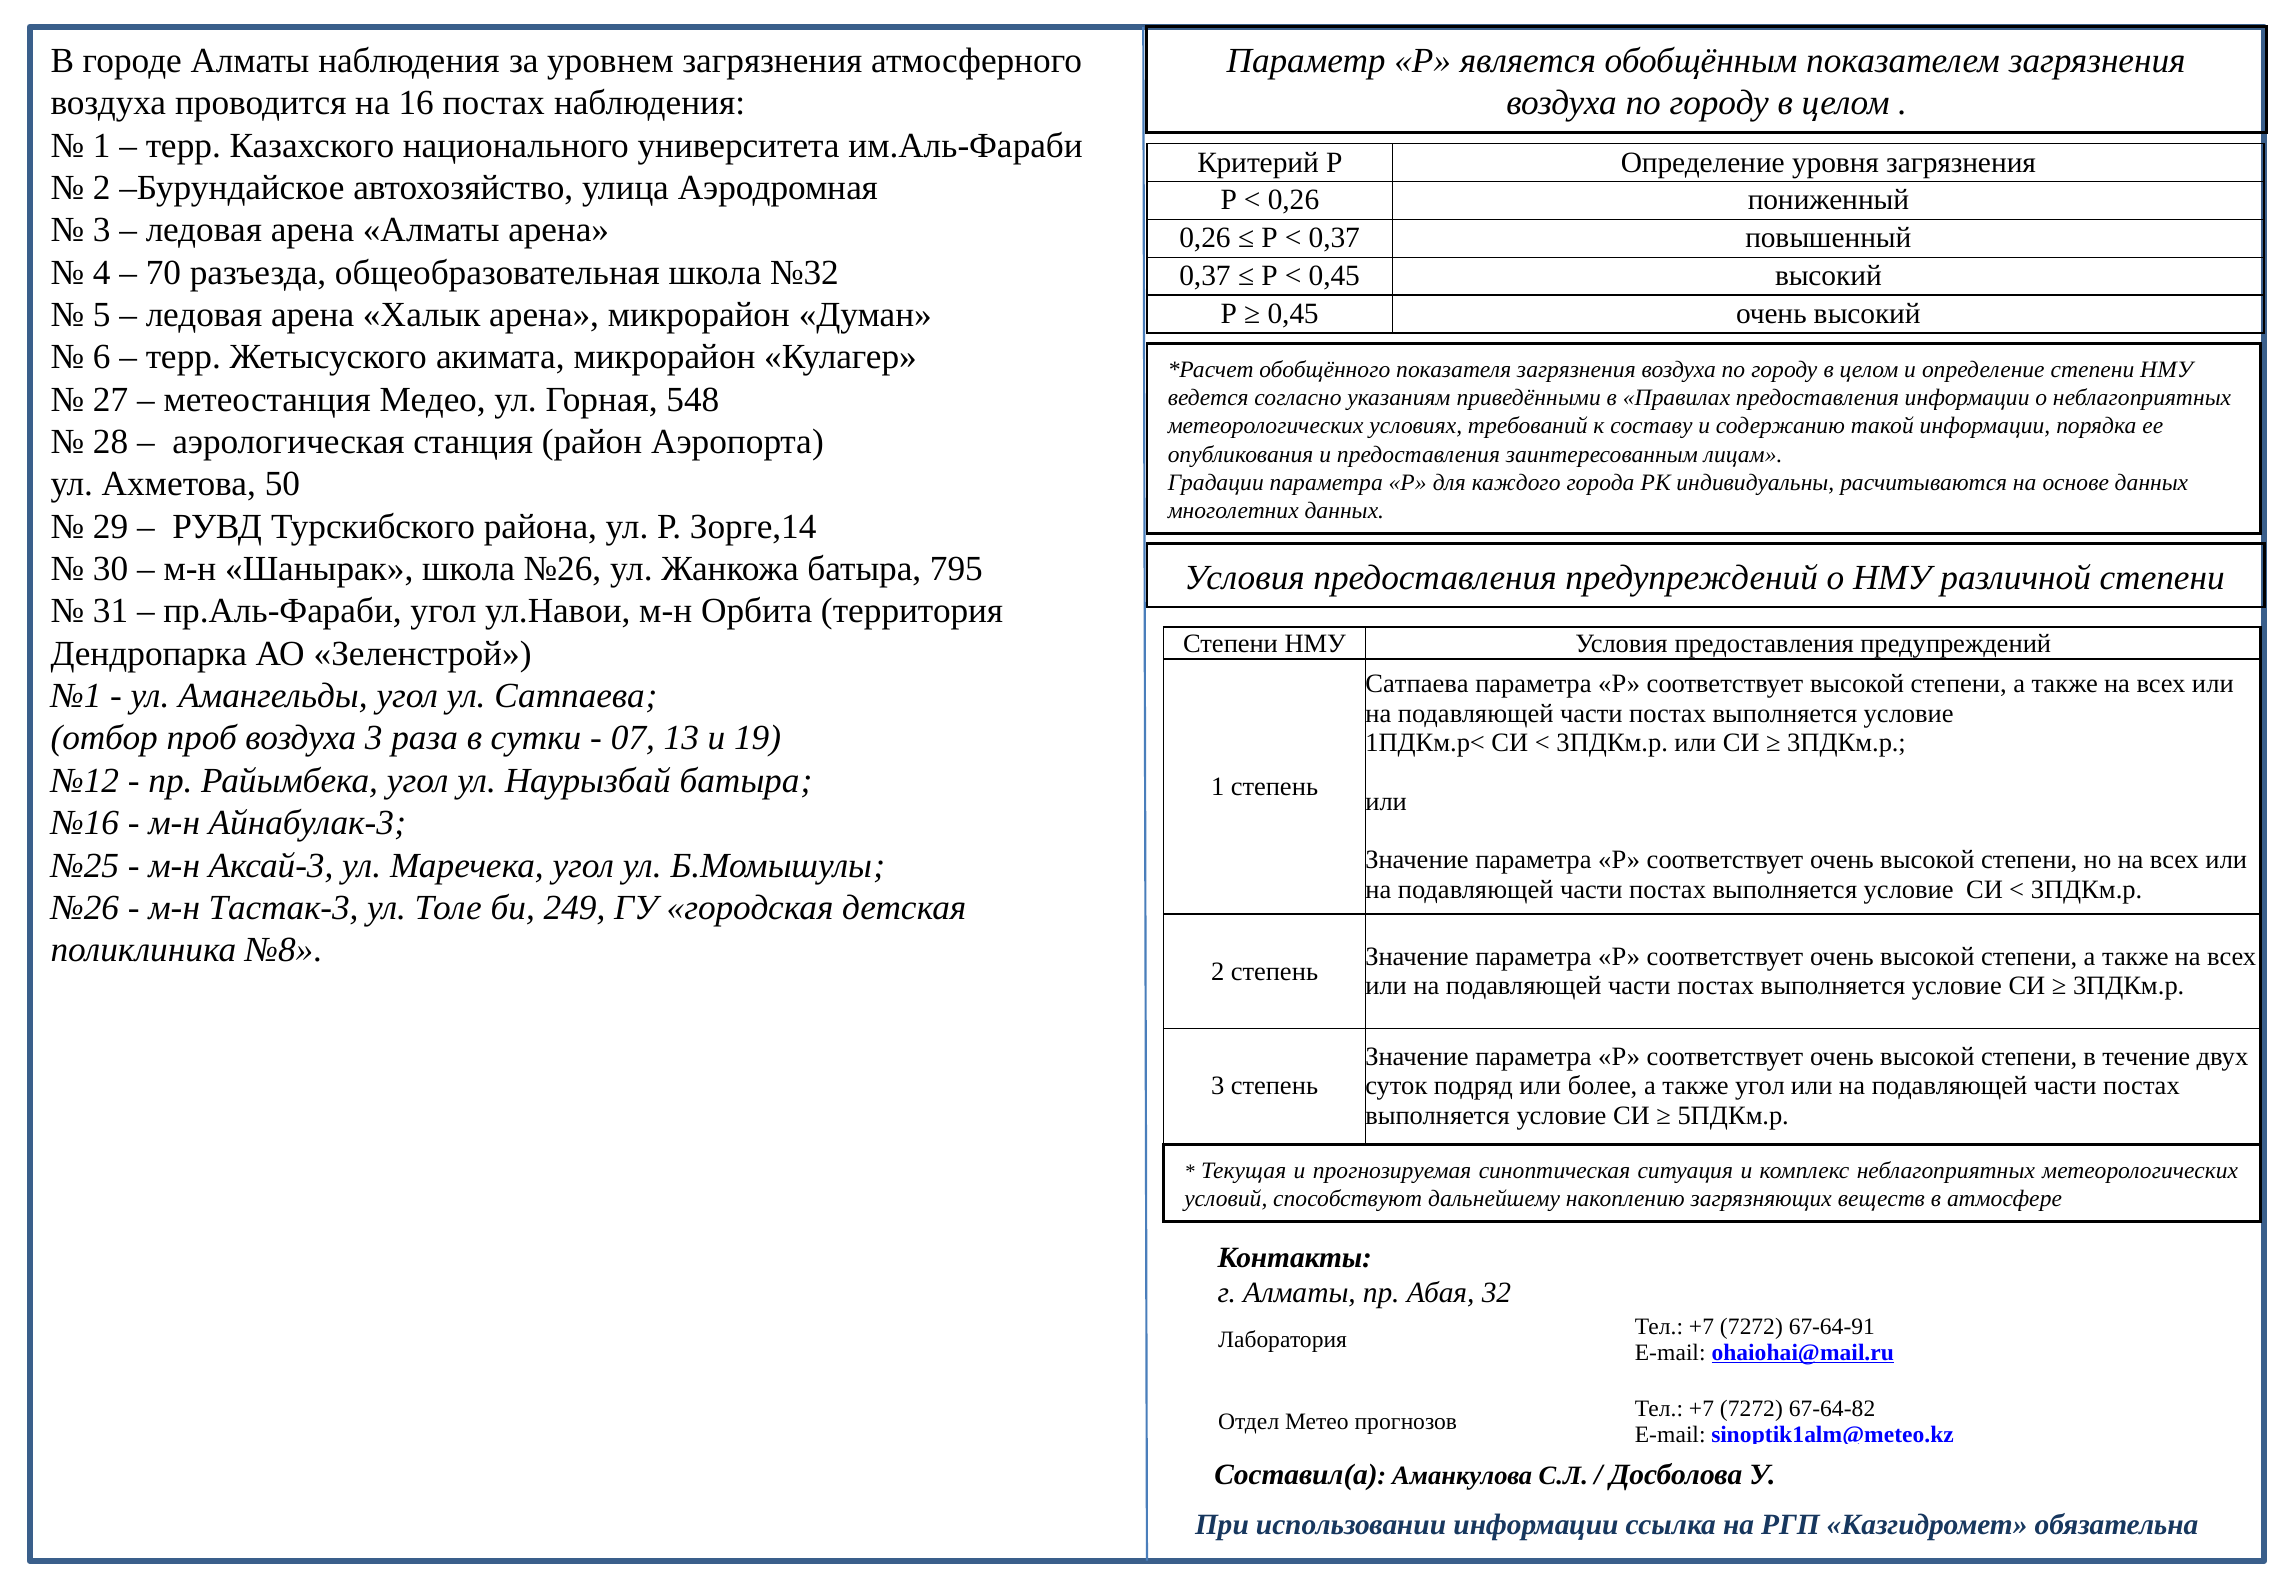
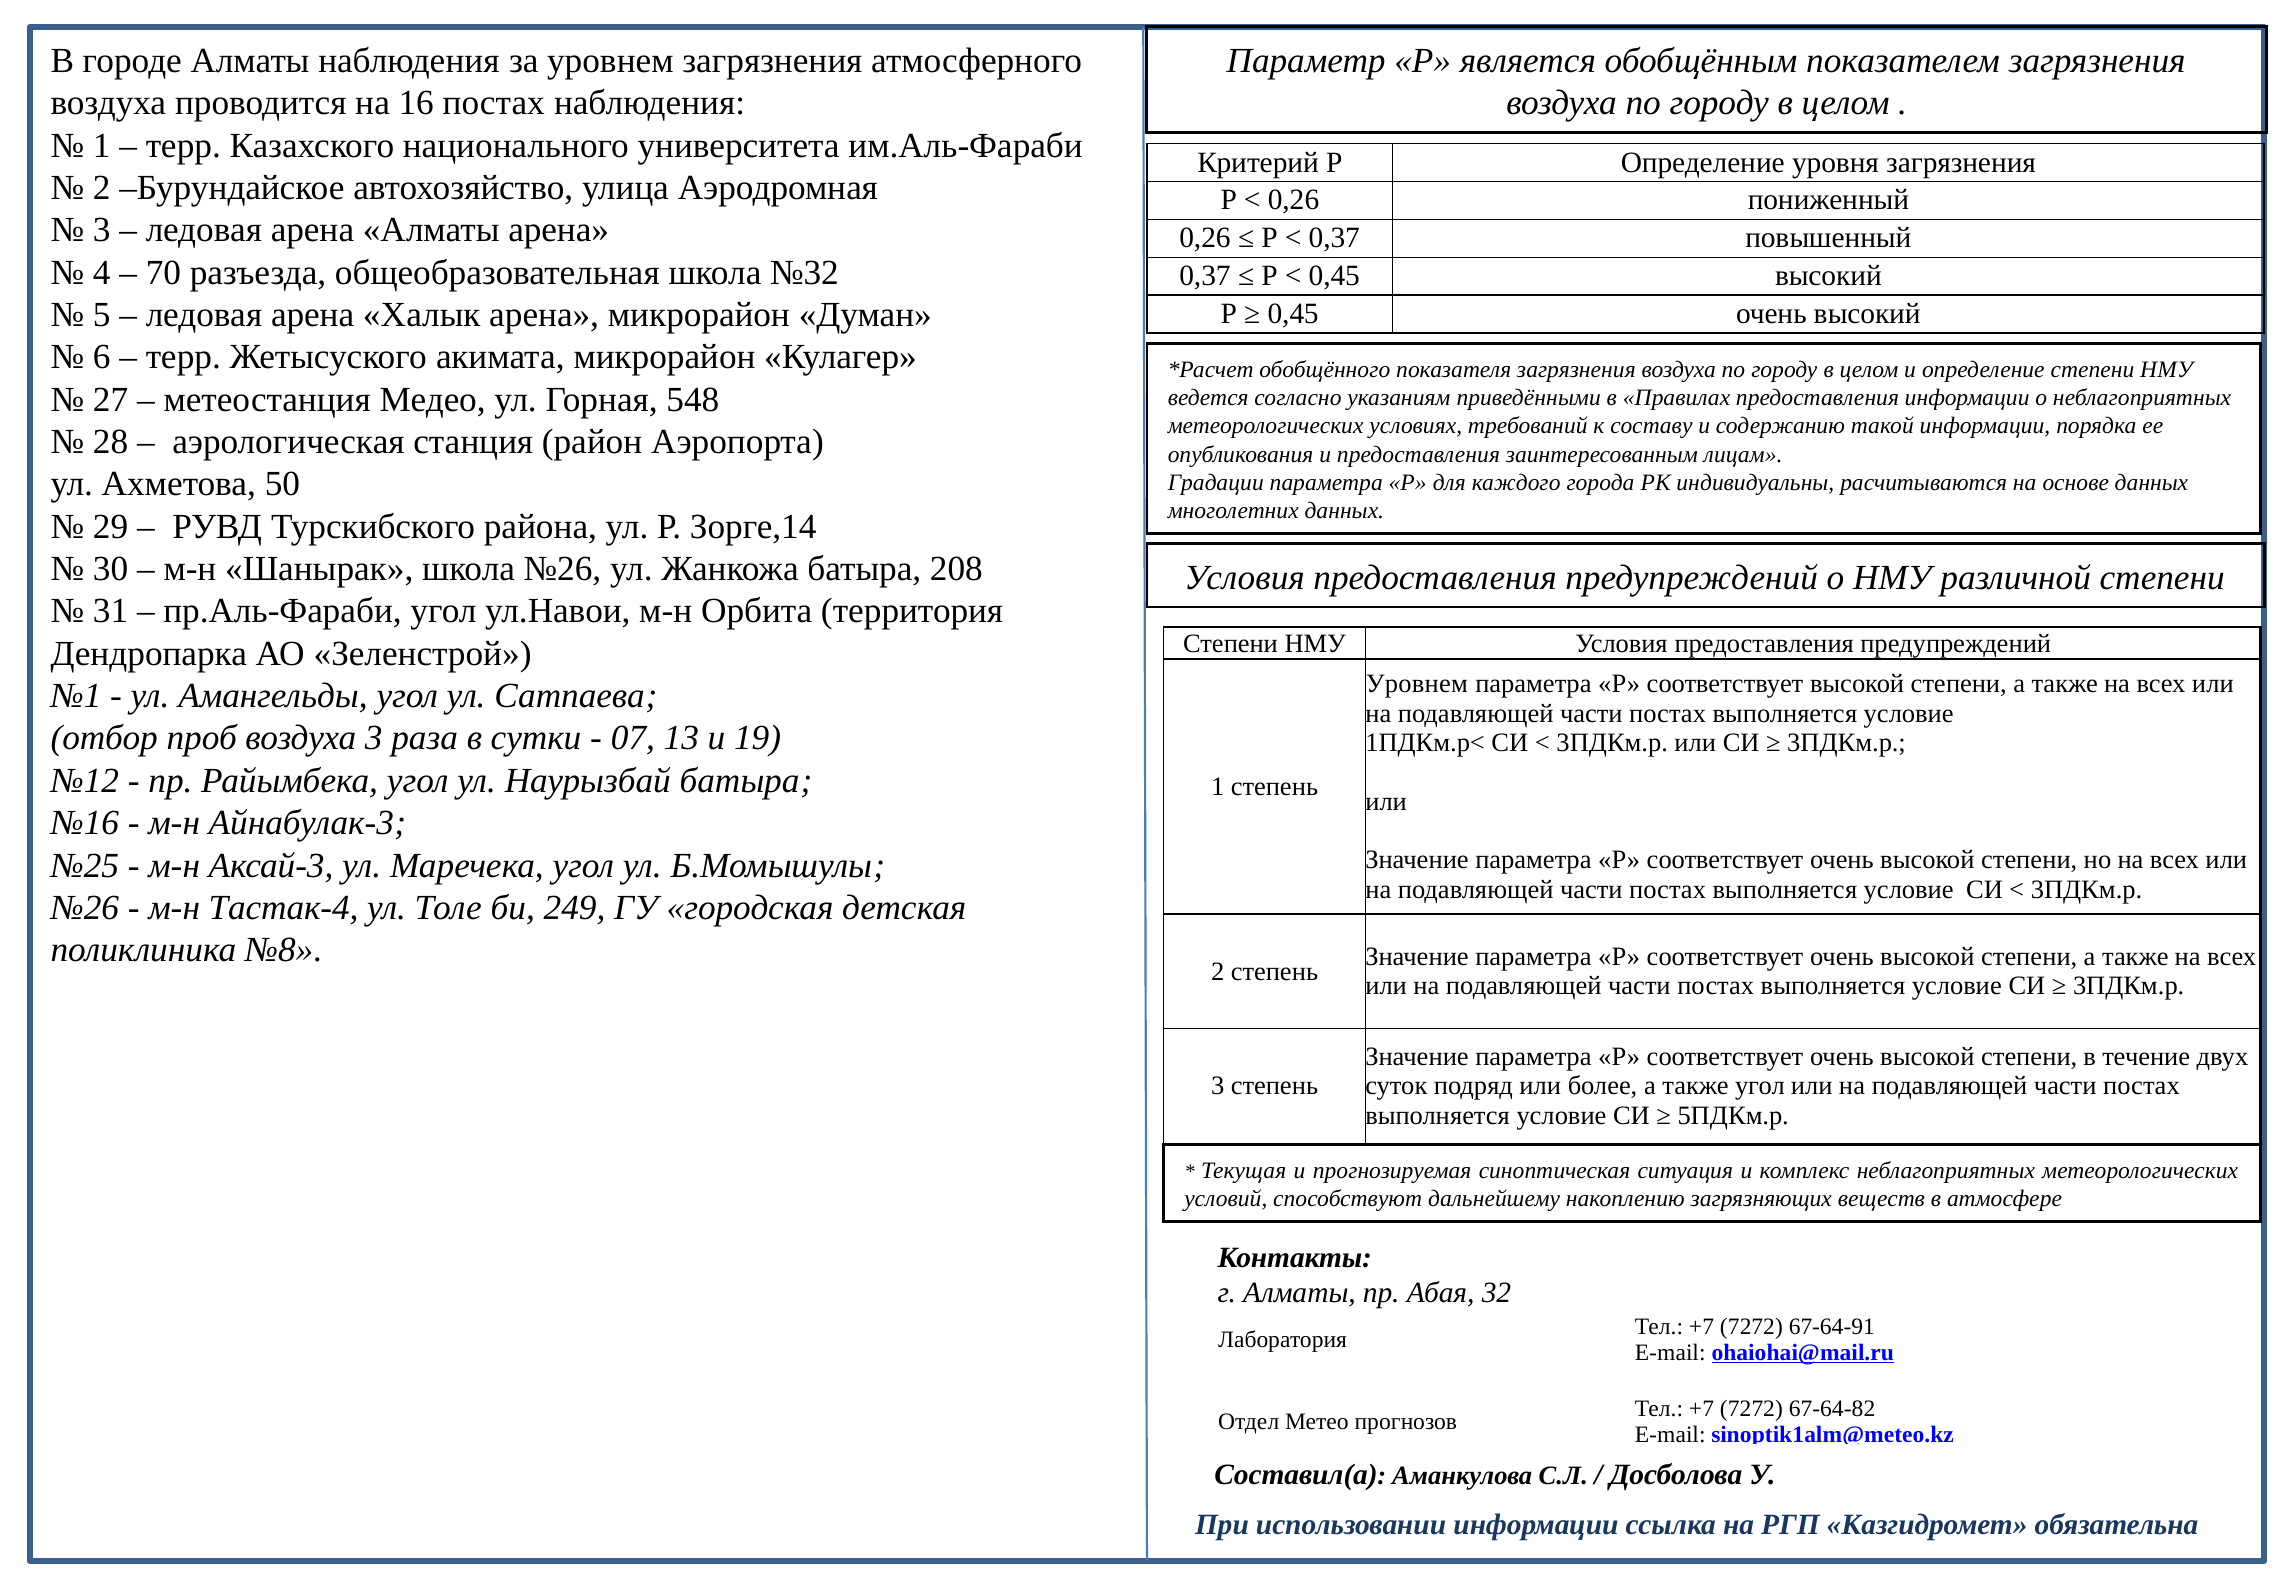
795: 795 -> 208 (956, 569)
Сатпаева: Сатпаева -> Уровнем (1417, 684)
Тастак-3: Тастак-3 -> Тастак-4 (284, 908)
